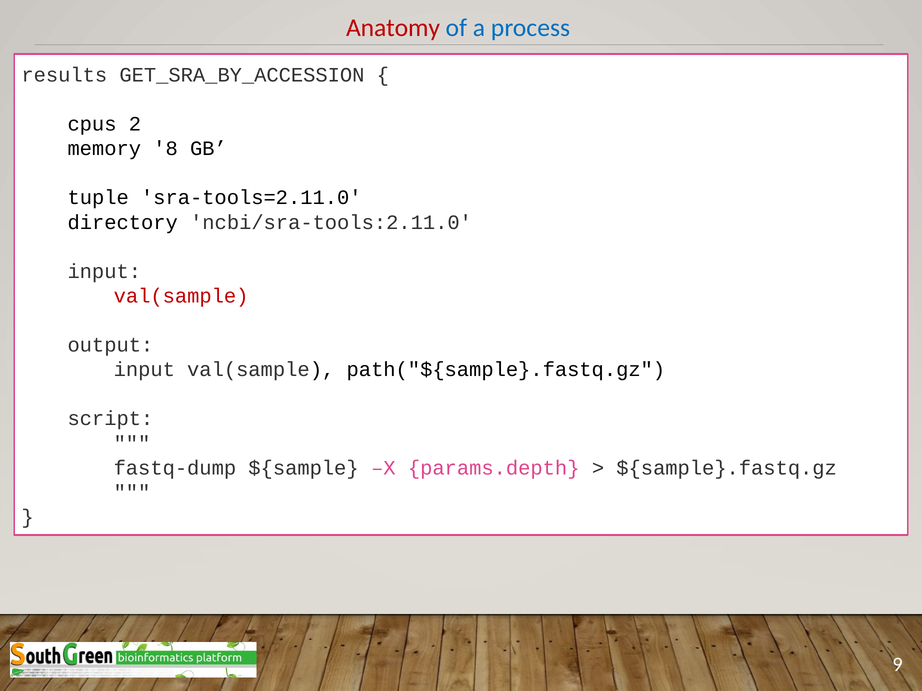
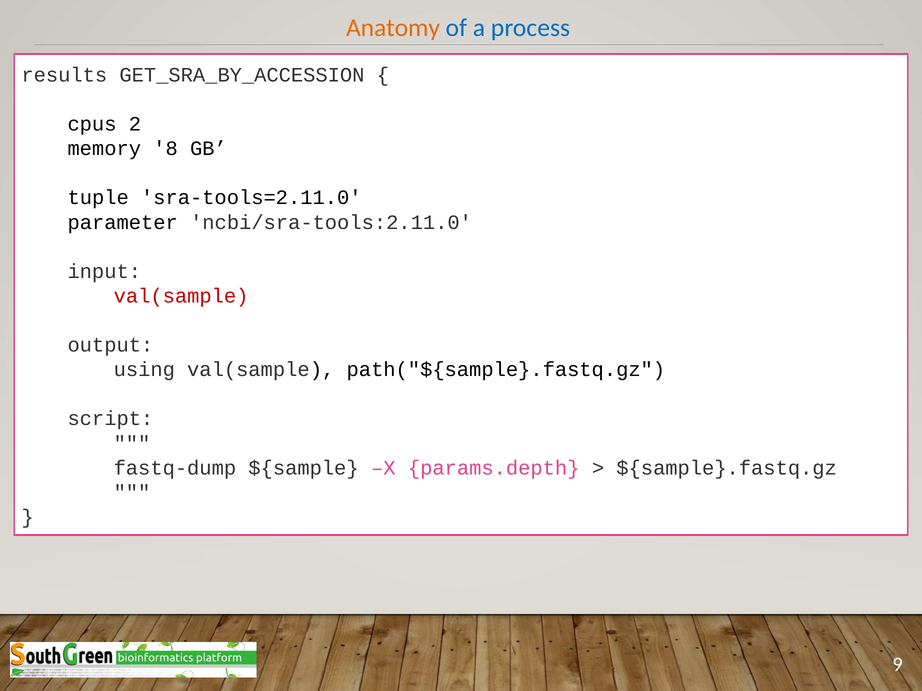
Anatomy colour: red -> orange (393, 28)
directory: directory -> parameter (123, 222)
input: input -> using (144, 370)
